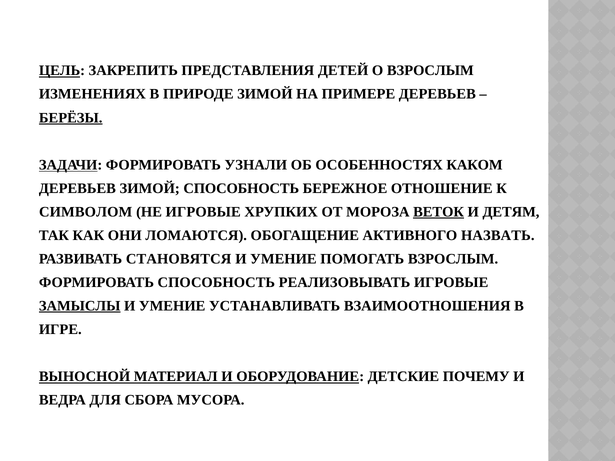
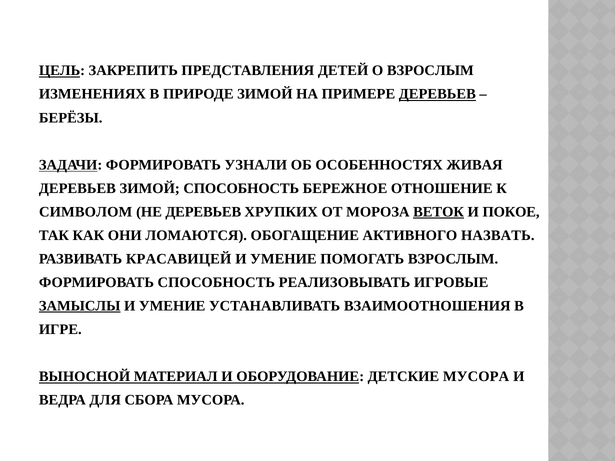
ДЕРЕВЬЕВ underline: none -> present (437, 94)
БЕРЁЗЫ underline: present -> none (71, 118)
КАКОМ: КАКОМ -> ЖИВАЯ (475, 165)
НЕ ИГРОВЫЕ: ИГРОВЫЕ -> ДЕРЕВЬЕВ (203, 212)
ДЕТЯМ: ДЕТЯМ -> ПОКОЕ (511, 212)
СТАНОВЯТСЯ: СТАНОВЯТСЯ -> КРАСАВИЦЕЙ (179, 259)
ДЕТСКИЕ ПОЧЕМУ: ПОЧЕМУ -> МУСОРА (476, 377)
